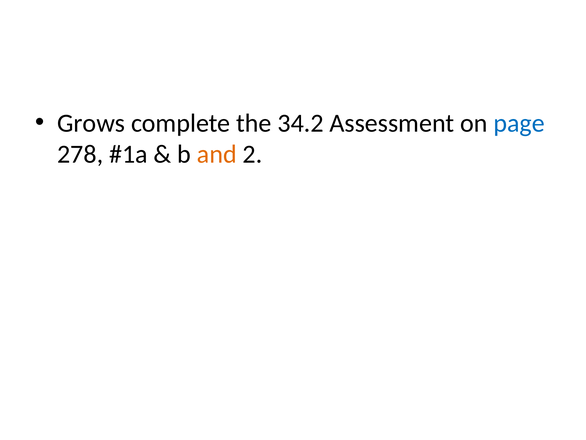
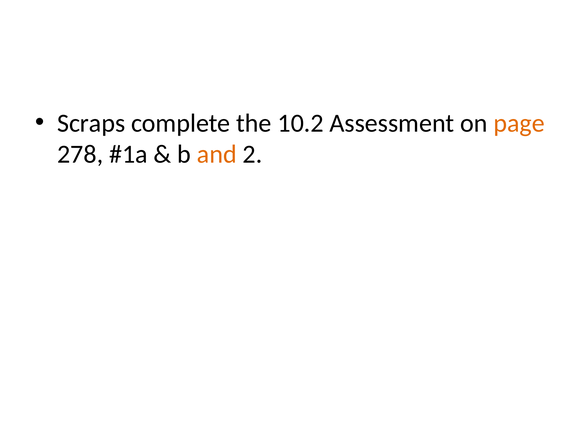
Grows: Grows -> Scraps (91, 123)
34.2: 34.2 -> 10.2 (301, 123)
page colour: blue -> orange (519, 123)
